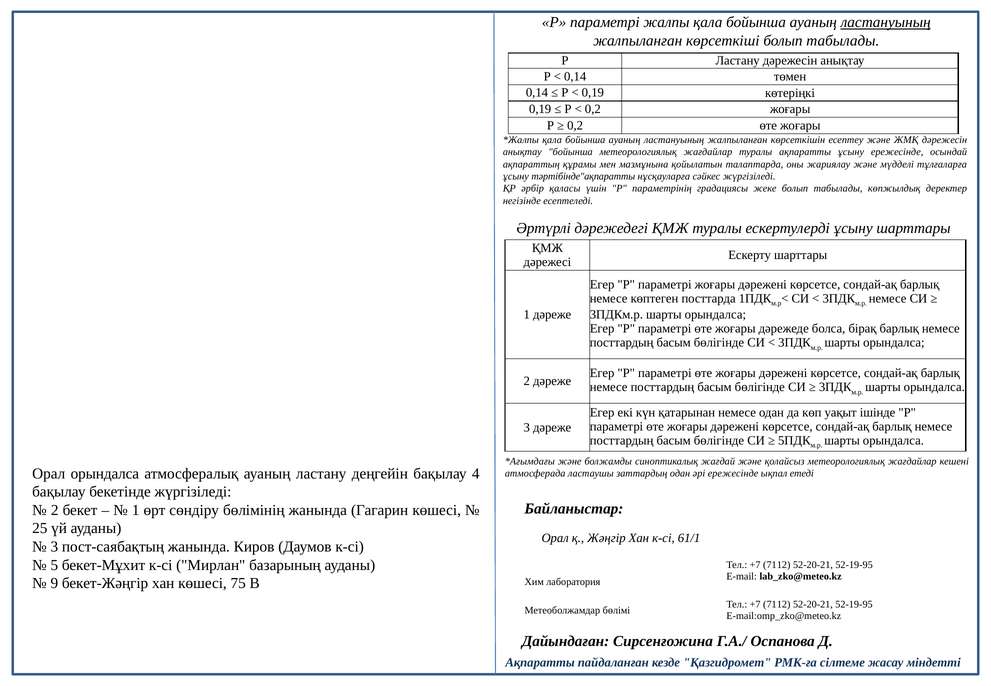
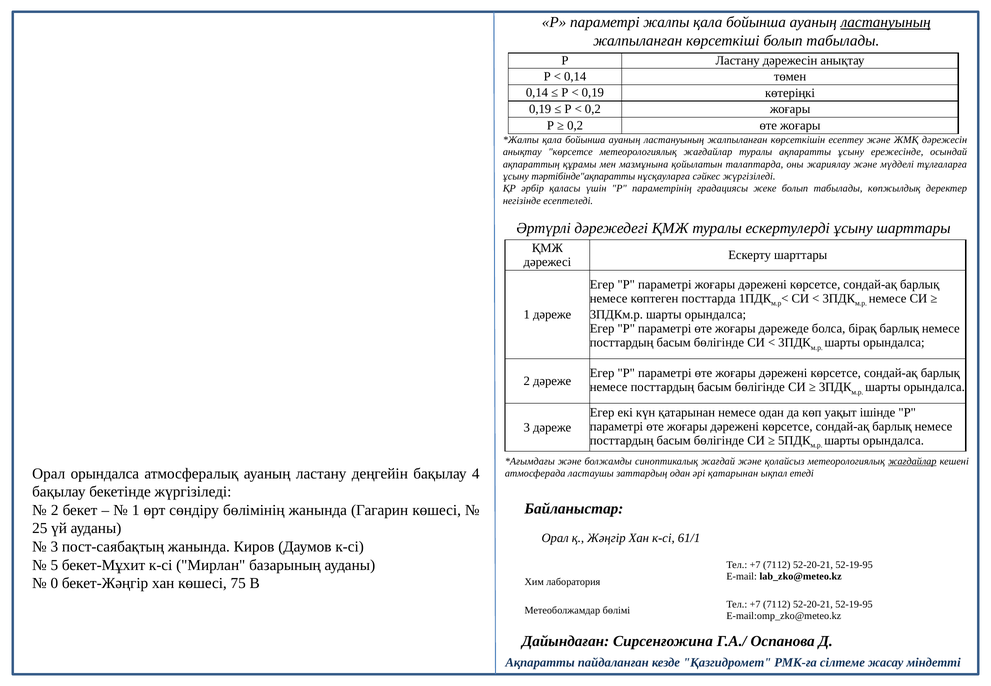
анықтау бойынша: бойынша -> көрсетсе (571, 152)
жағдайлар underline: none -> present (912, 461)
әрі ережесінде: ережесінде -> қатарынан (733, 474)
9: 9 -> 0 (54, 583)
